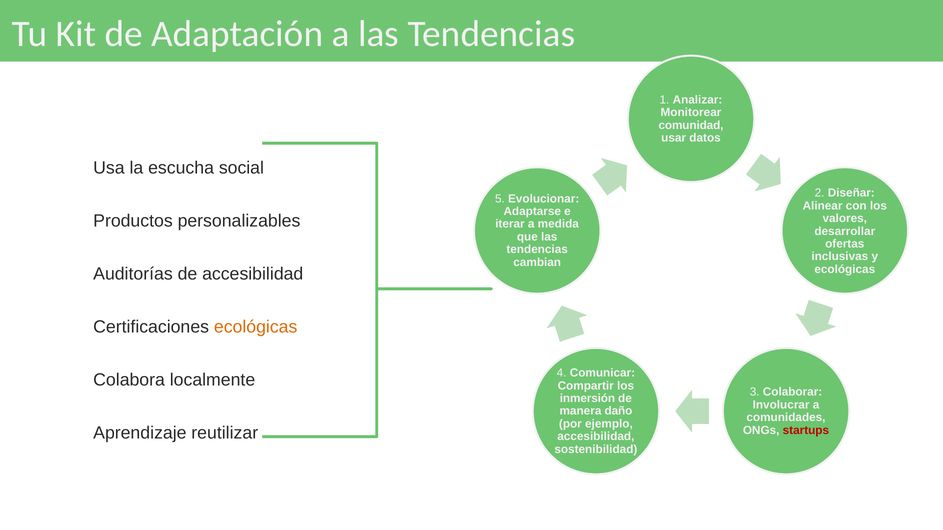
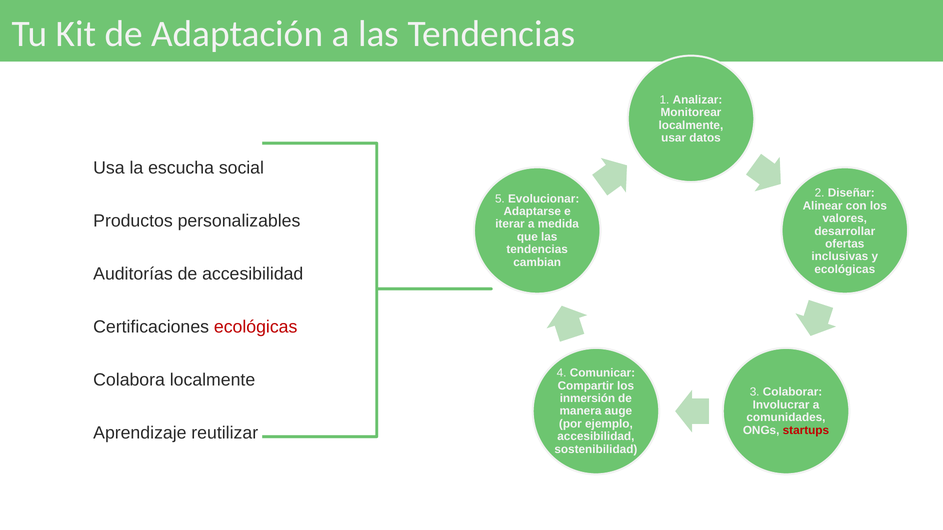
comunidad: comunidad -> localmente (691, 125)
ecológicas colour: orange -> red (256, 327)
daño: daño -> auge (618, 411)
